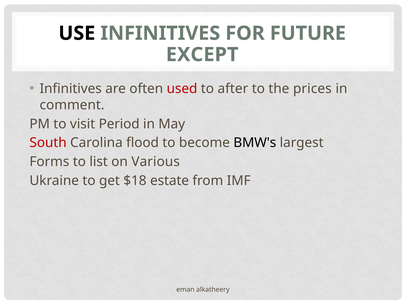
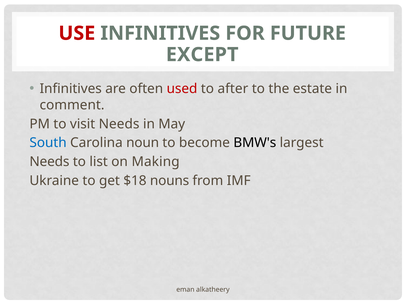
USE colour: black -> red (77, 33)
prices: prices -> estate (312, 89)
visit Period: Period -> Needs (119, 124)
South colour: red -> blue (48, 143)
flood: flood -> noun (143, 143)
Forms: Forms -> Needs (49, 162)
Various: Various -> Making (156, 162)
estate: estate -> nouns (170, 181)
